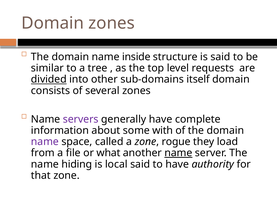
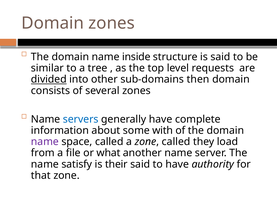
itself: itself -> then (198, 79)
servers colour: purple -> blue (81, 119)
zone rogue: rogue -> called (176, 142)
name underline: present -> none (178, 153)
hiding: hiding -> satisfy (77, 164)
local: local -> their (116, 164)
